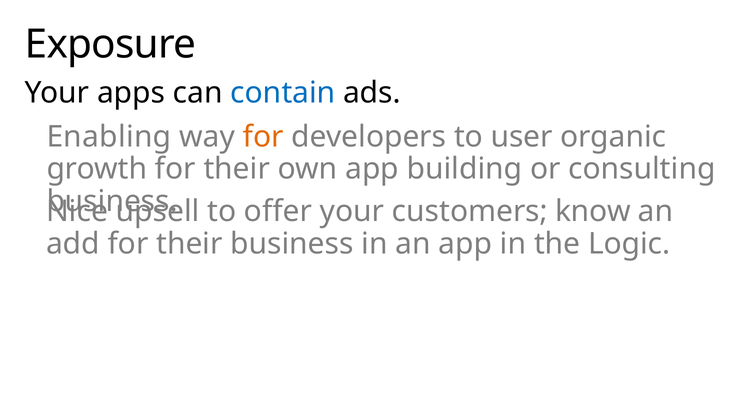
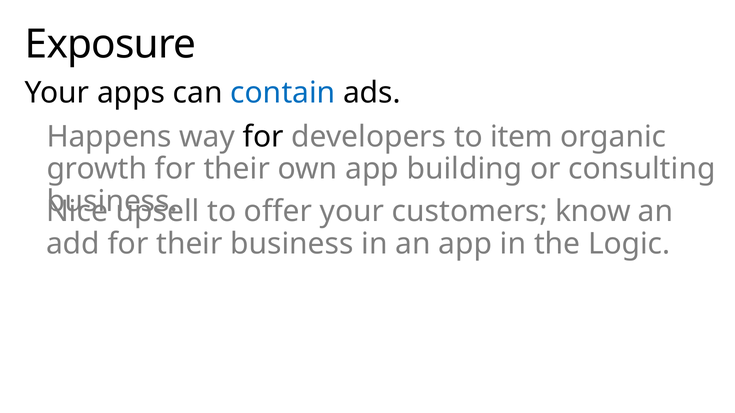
Enabling: Enabling -> Happens (109, 137)
for colour: orange -> black (263, 137)
user: user -> item (522, 137)
